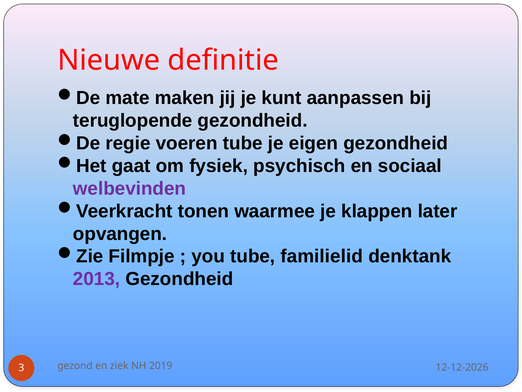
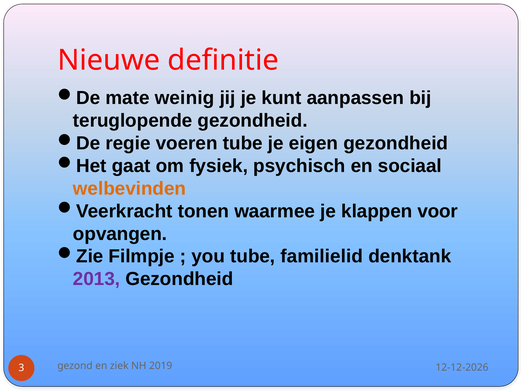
maken: maken -> weinig (185, 98)
welbevinden colour: purple -> orange (130, 188)
later: later -> voor (438, 211)
